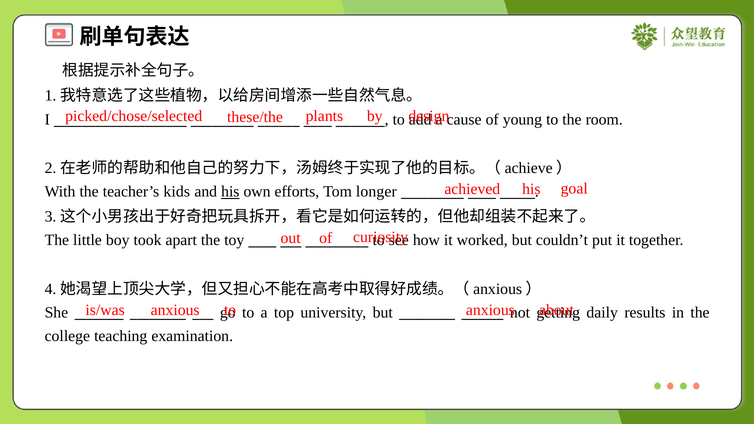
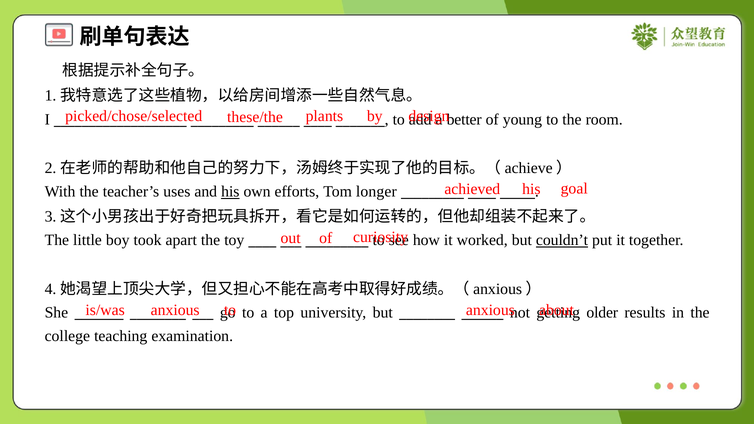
cause: cause -> better (464, 119)
kids: kids -> uses (177, 192)
couldn’t underline: none -> present (562, 240)
daily: daily -> older (602, 313)
